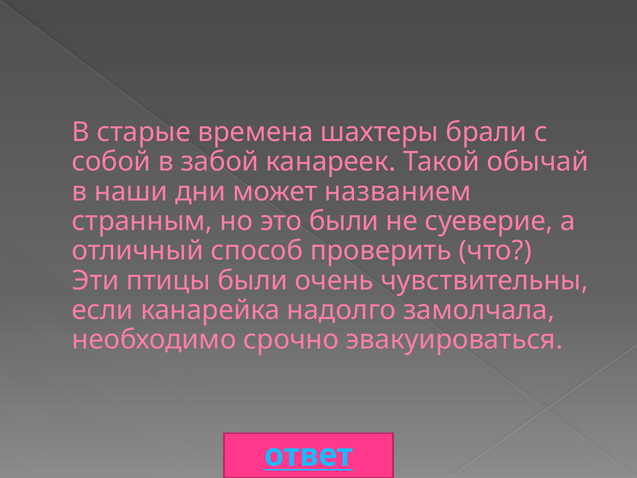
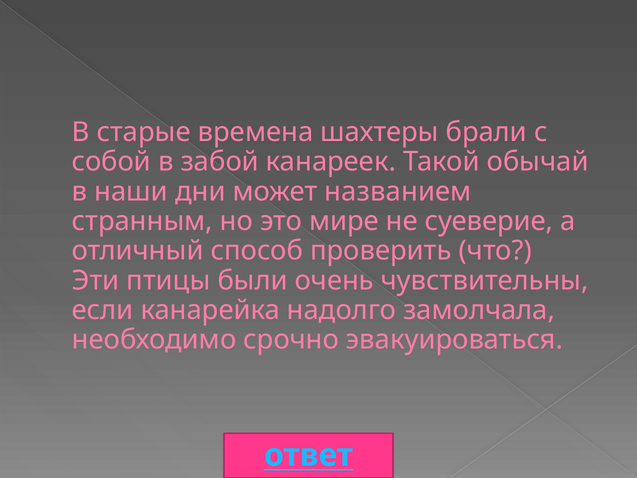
это были: были -> мире (344, 221)
